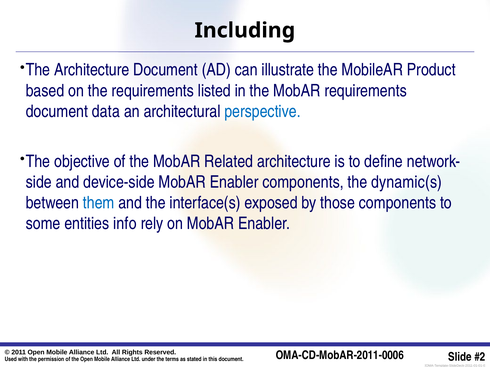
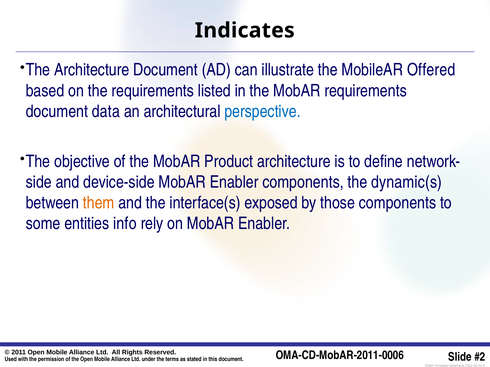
Including: Including -> Indicates (245, 30)
Product: Product -> Offered (431, 70)
Related: Related -> Product (229, 162)
them colour: blue -> orange (99, 203)
